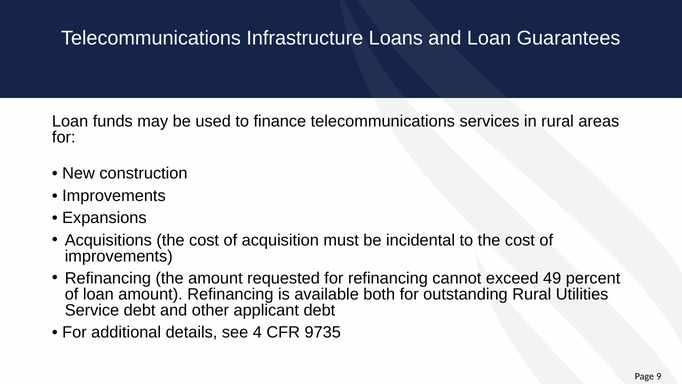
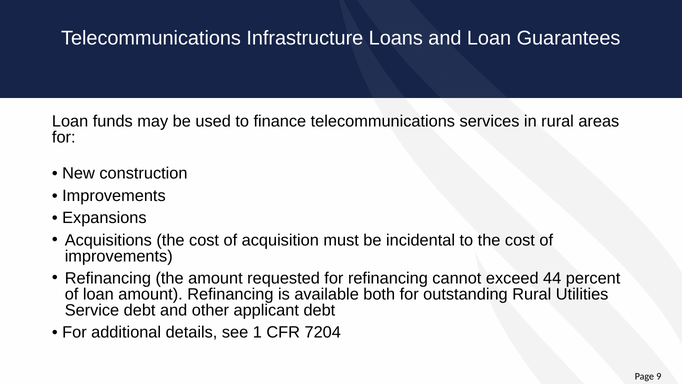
49: 49 -> 44 (552, 278)
4: 4 -> 1 (257, 332)
9735: 9735 -> 7204 (323, 332)
